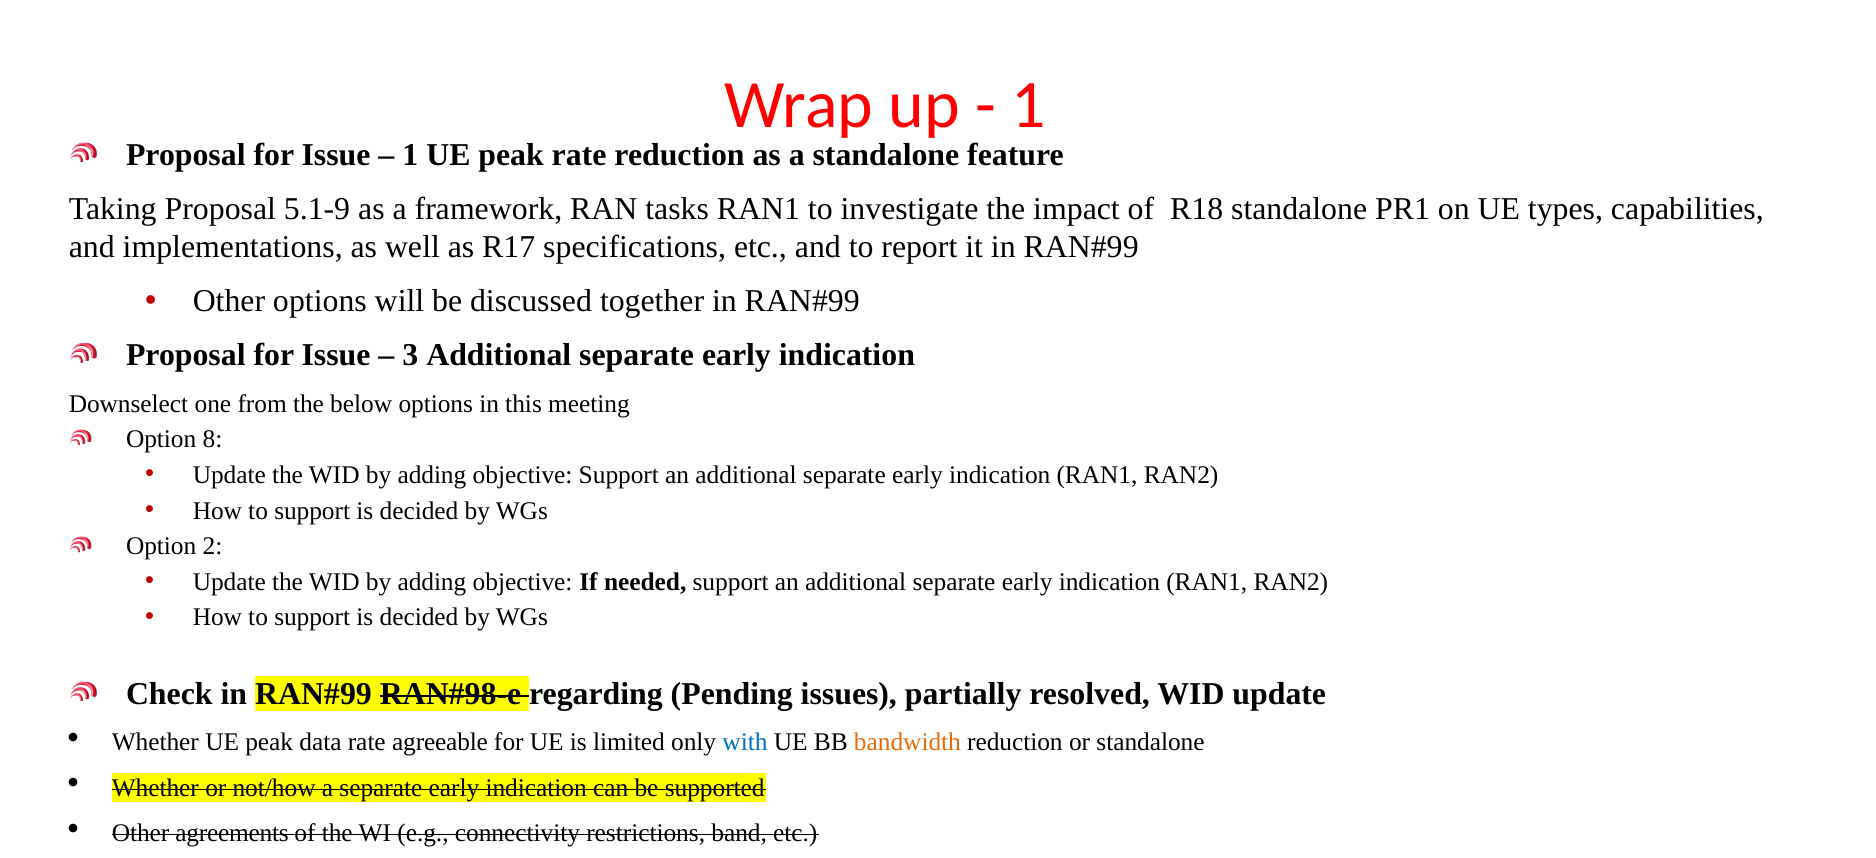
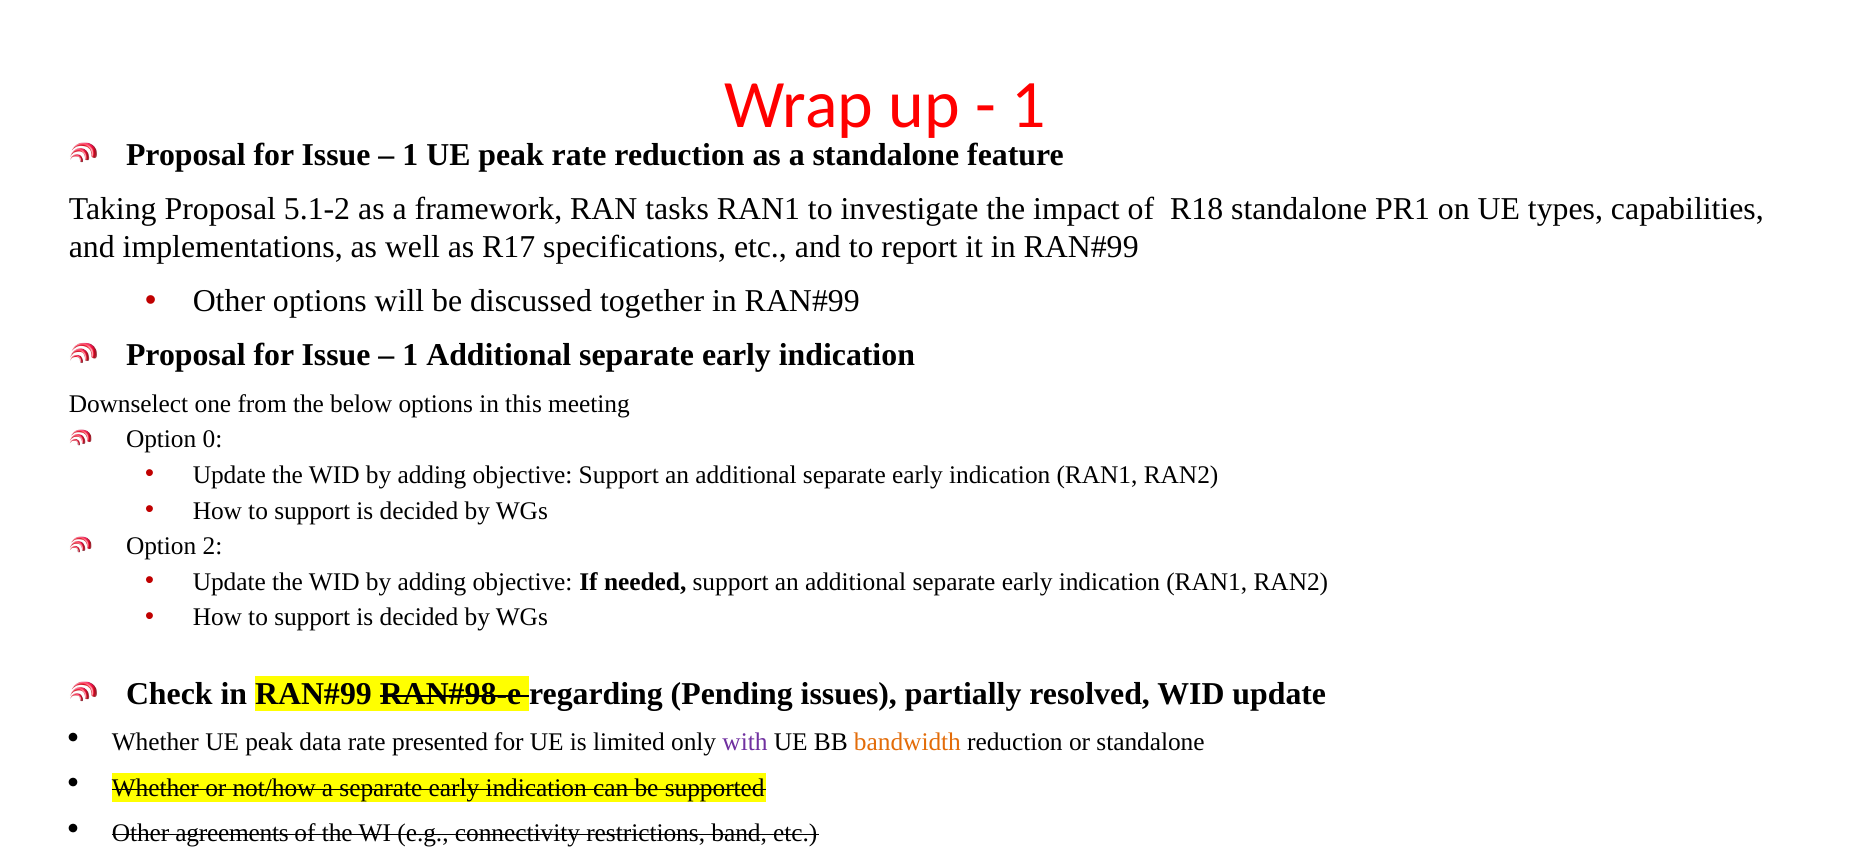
5.1-9: 5.1-9 -> 5.1-2 (317, 209)
3: 3 -> 1 (410, 355)
8: 8 -> 0 (212, 439)
agreeable: agreeable -> presented (440, 743)
with colour: blue -> purple (745, 743)
